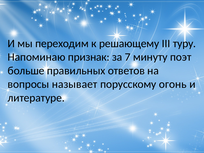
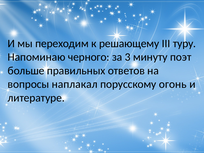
признак: признак -> черного (89, 57)
7: 7 -> 3 (128, 57)
называет: называет -> наплакал (75, 84)
